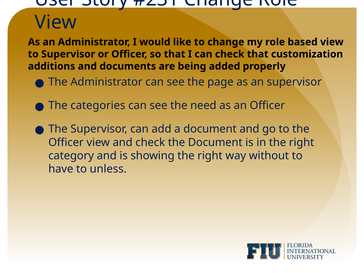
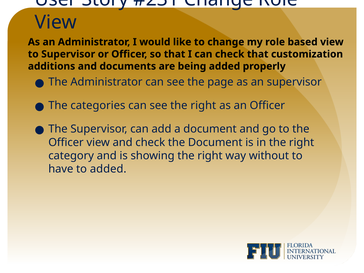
see the need: need -> right (203, 106)
to unless: unless -> added (108, 169)
